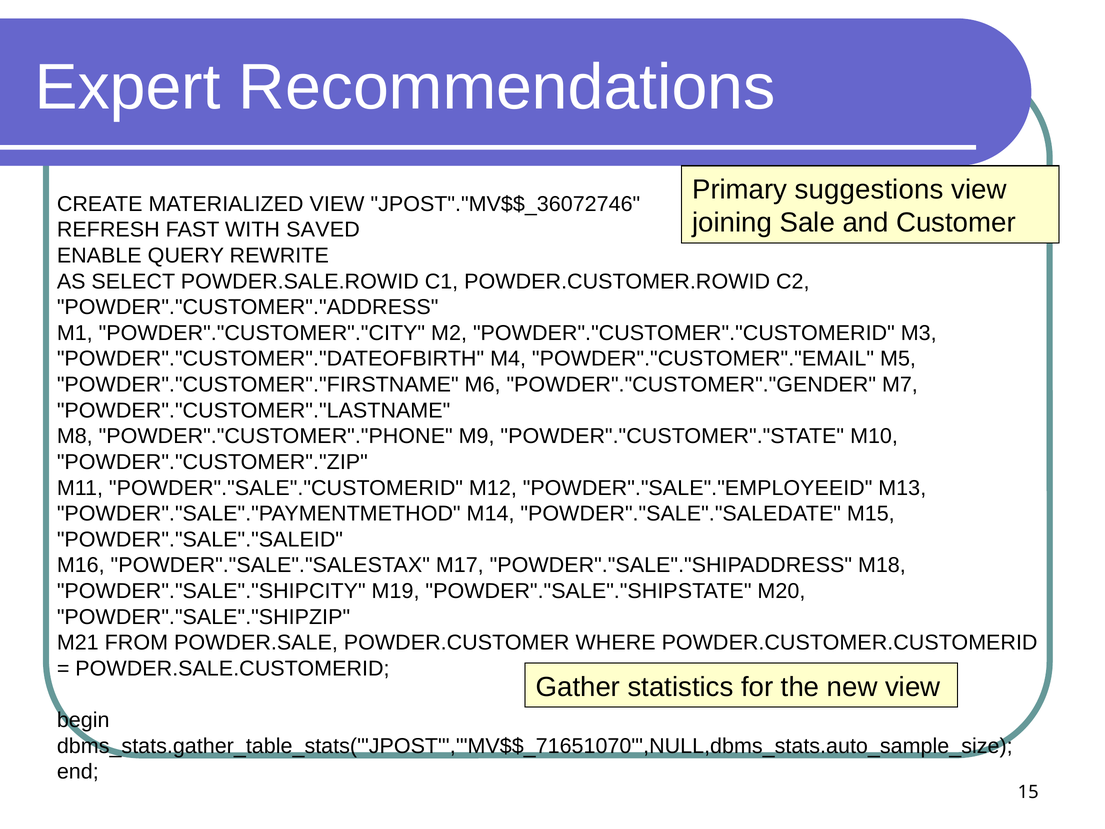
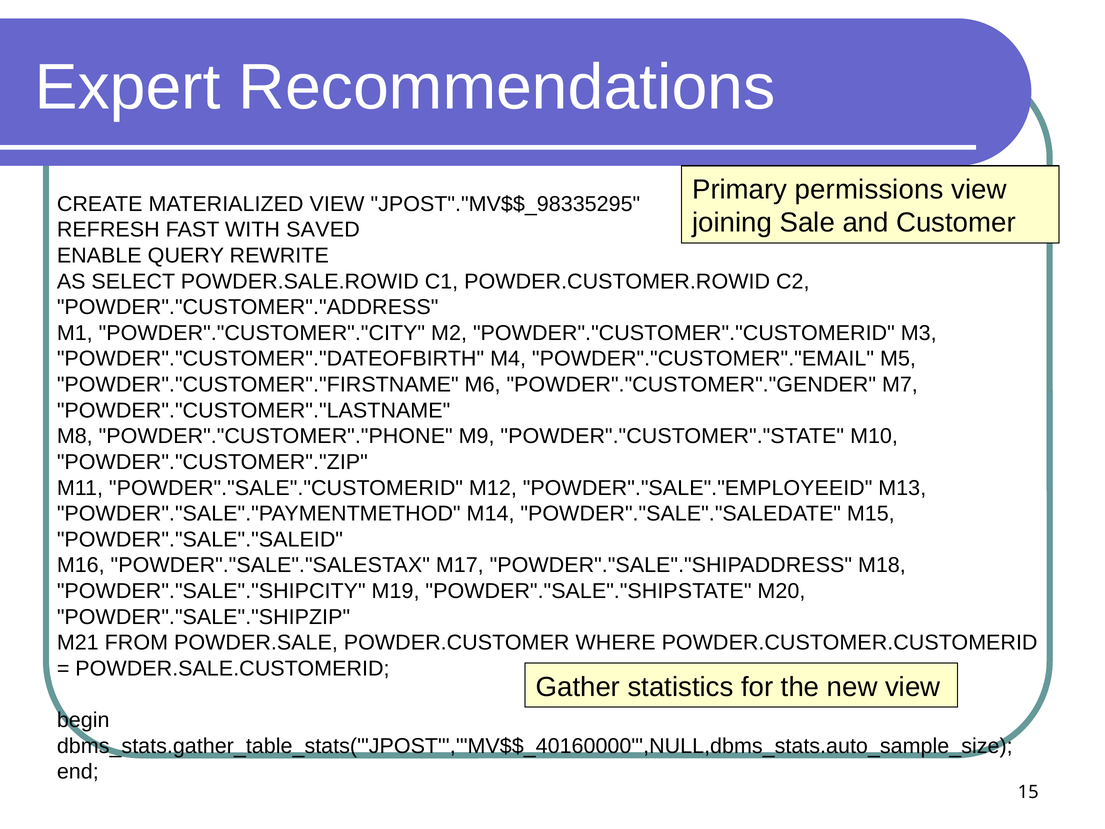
suggestions: suggestions -> permissions (869, 190)
JPOST"."MV$$_36072746: JPOST"."MV$$_36072746 -> JPOST"."MV$$_98335295 (505, 204)
dbms_stats.gather_table_stats('"JPOST"','"MV$$_71651070"',NULL,dbms_stats.auto_sample_size: dbms_stats.gather_table_stats('"JPOST"','"MV$$_71651070"',NULL,dbms_stats.auto_sample_size -> dbms_stats.gather_table_stats('"JPOST"','"MV$$_40160000"',NULL,dbms_stats.auto_sample_size (535, 746)
